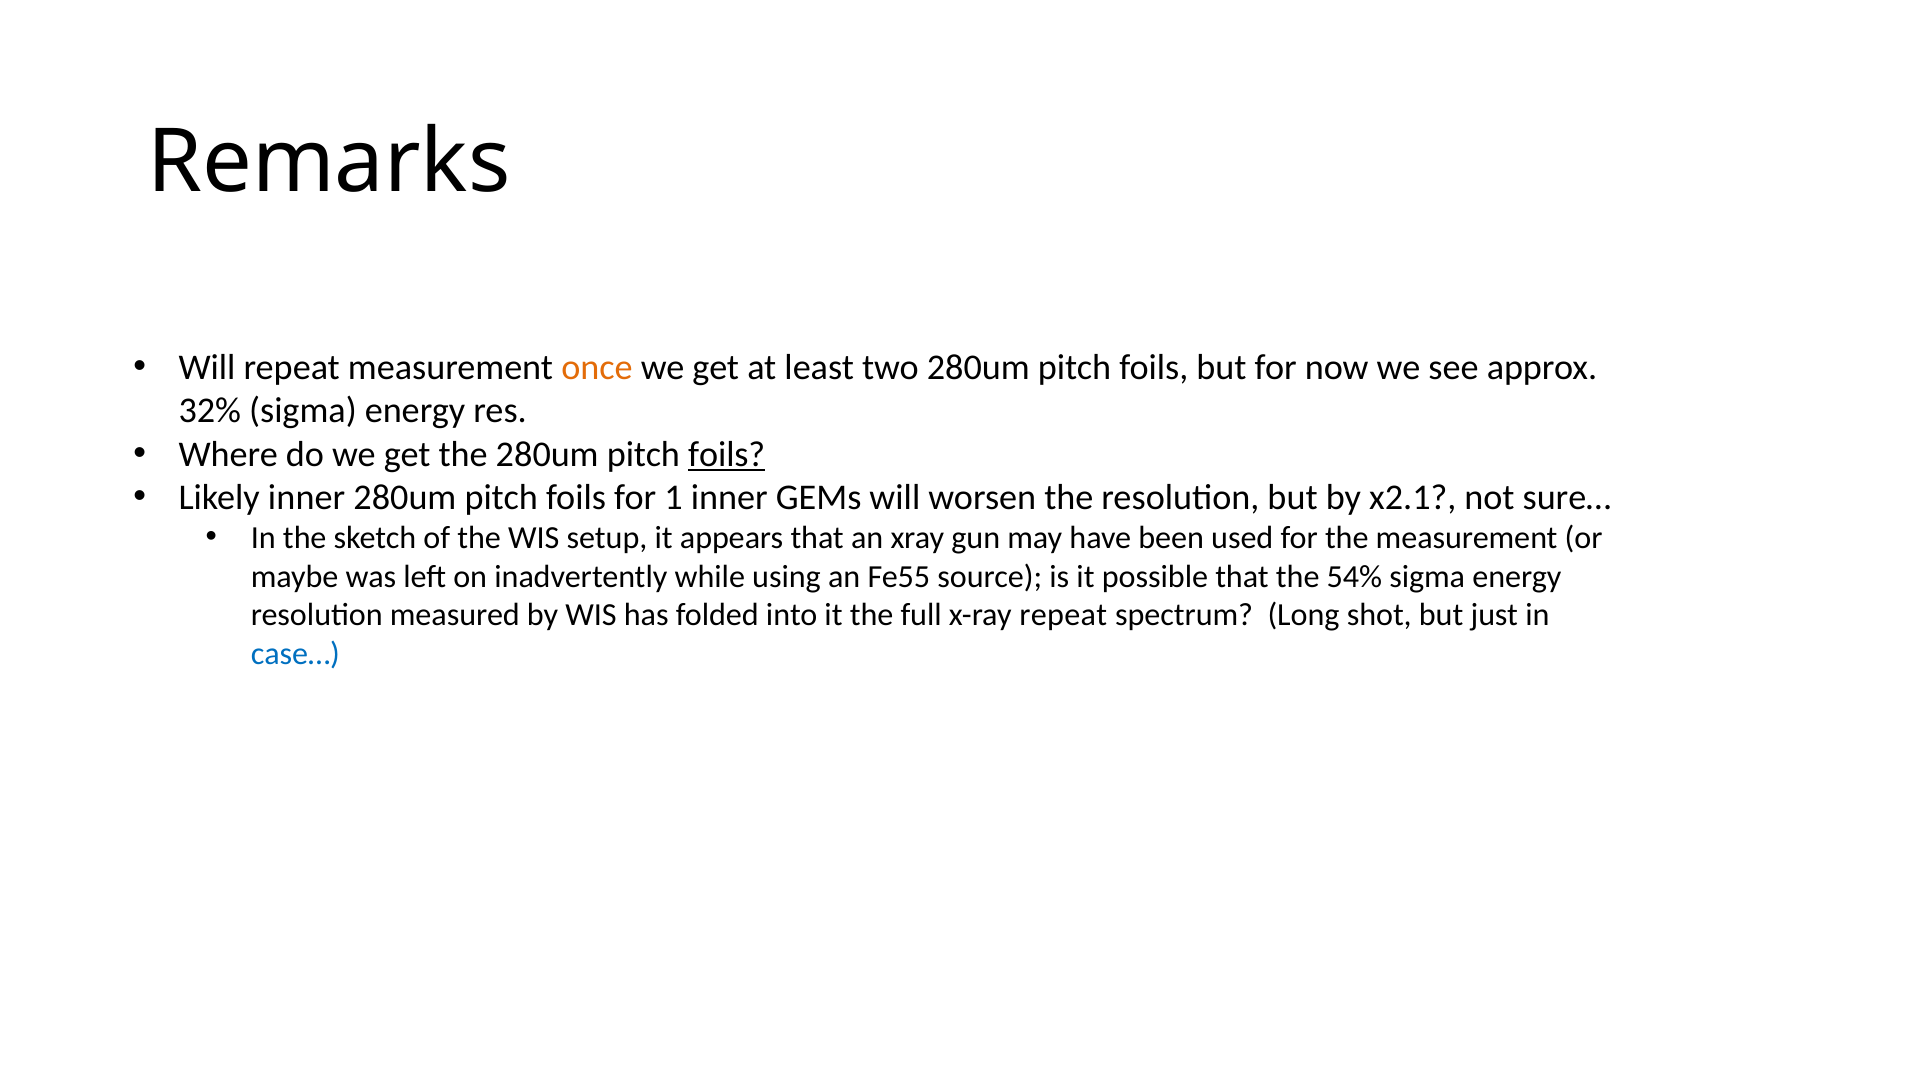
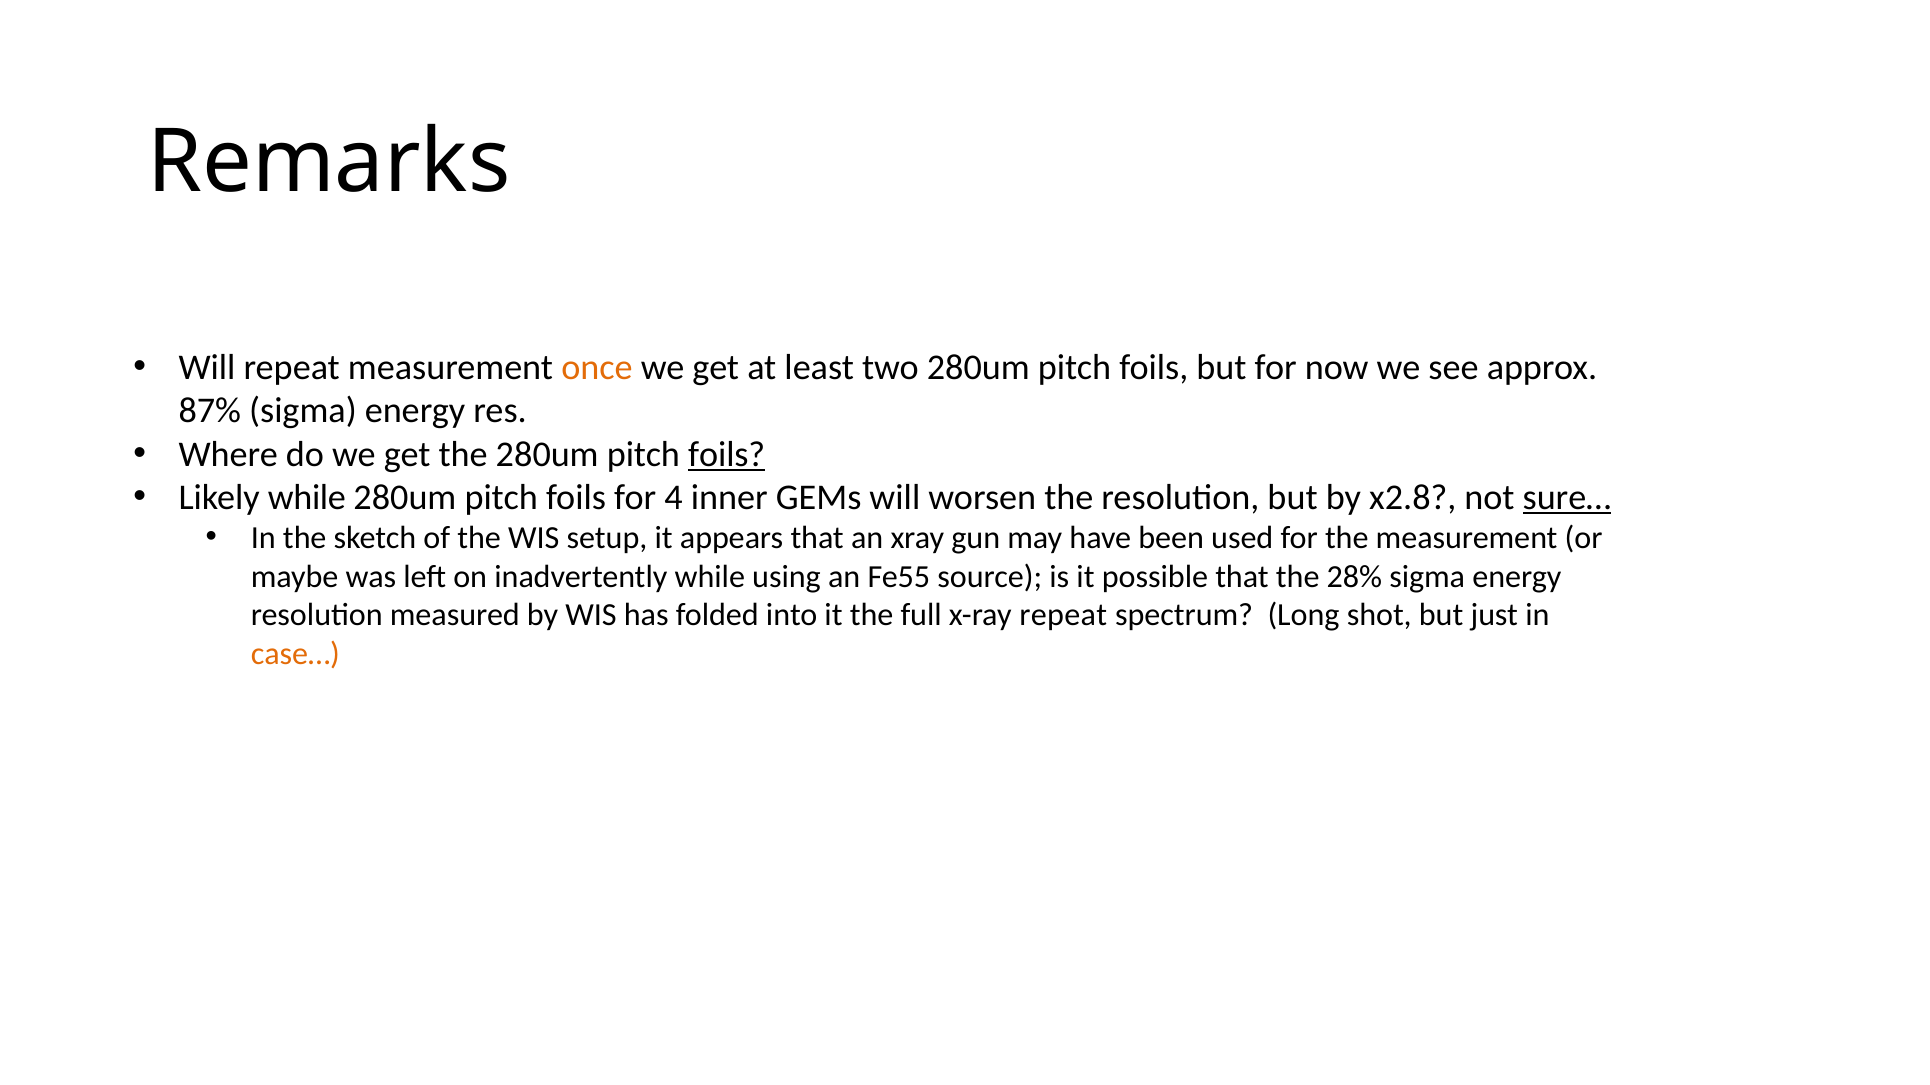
32%: 32% -> 87% (210, 411)
Likely inner: inner -> while (307, 498)
1: 1 -> 4 (673, 498)
x2.1: x2.1 -> x2.8 (1413, 498)
sure… underline: none -> present (1567, 498)
54%: 54% -> 28% (1354, 577)
case… colour: blue -> orange (295, 654)
